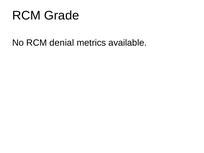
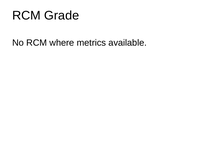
denial: denial -> where (62, 43)
